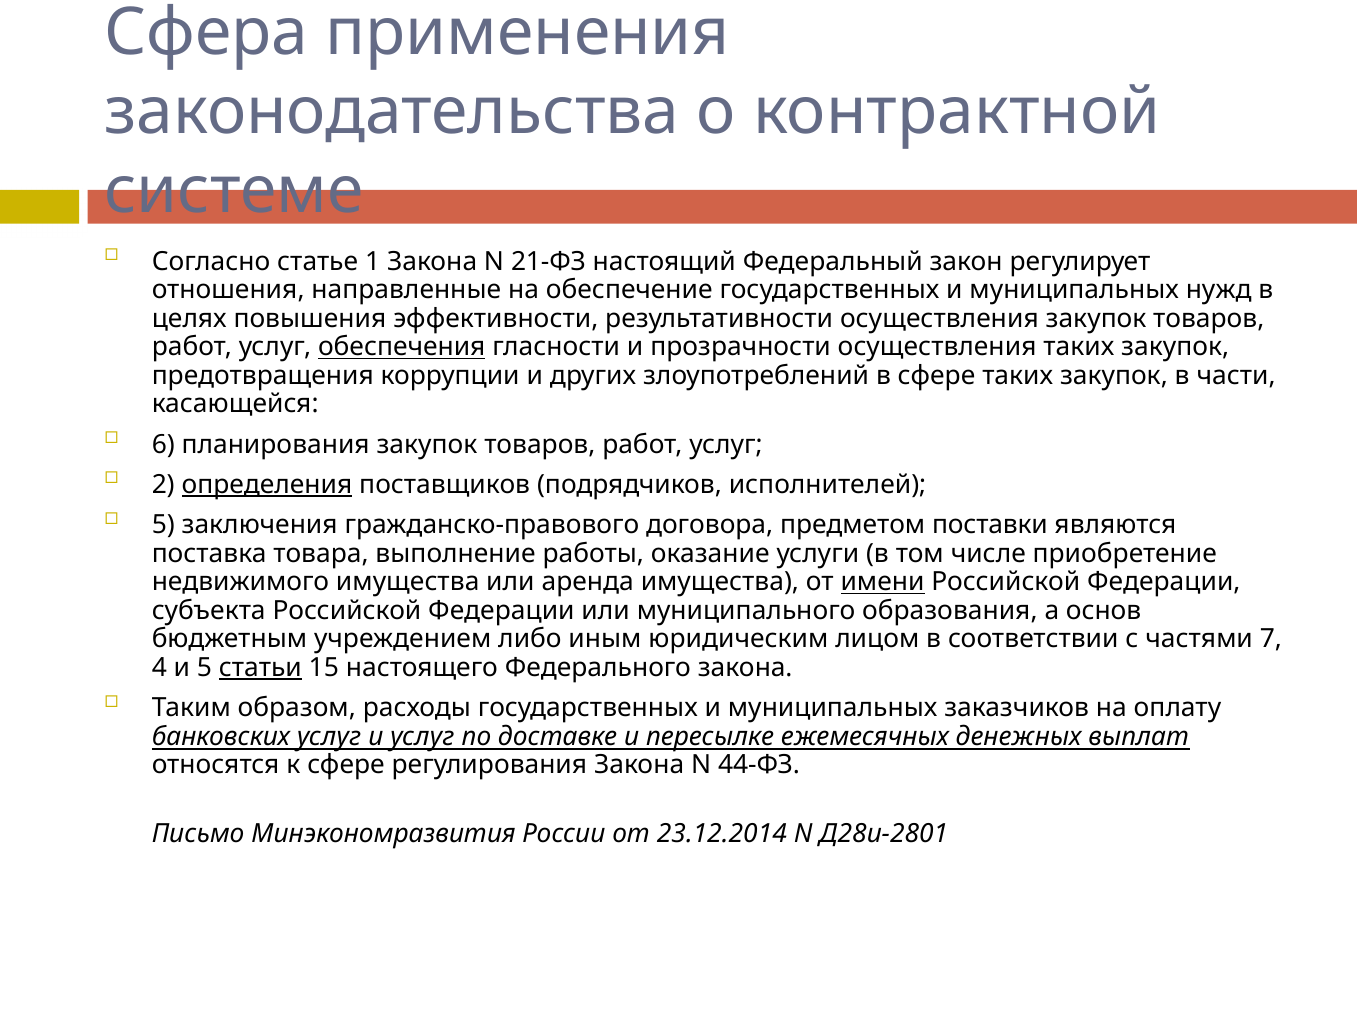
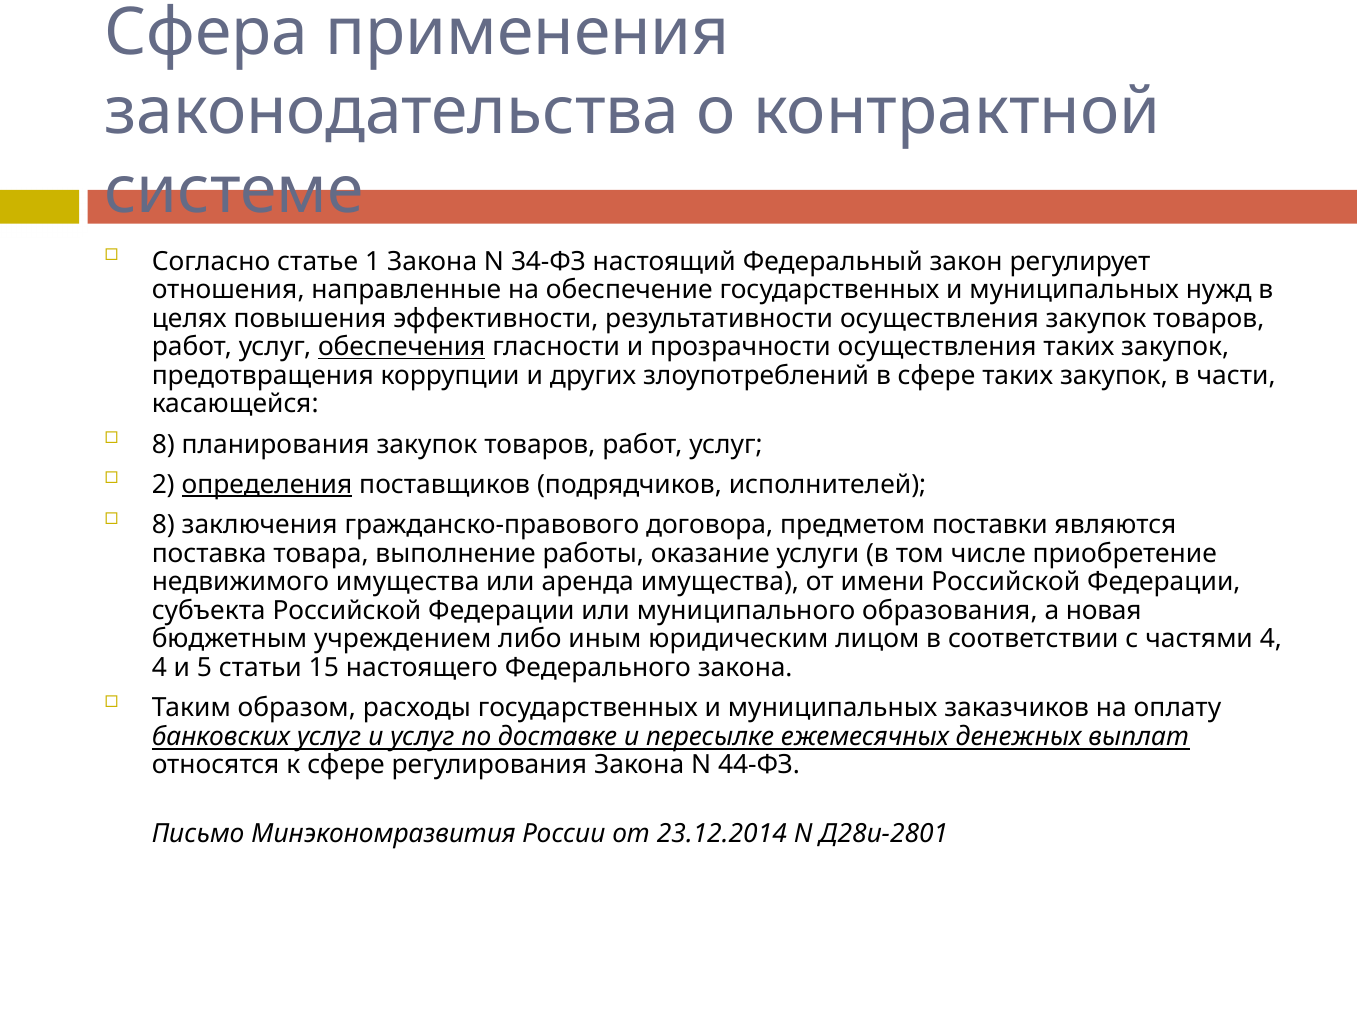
21-ФЗ: 21-ФЗ -> 34-ФЗ (548, 262)
6: 6 -> 8 (163, 445)
5: 5 -> 8 (163, 526)
имени underline: present -> none (882, 583)
основ: основ -> новая (1104, 611)
частями 7: 7 -> 4 (1271, 640)
статьи underline: present -> none (260, 668)
